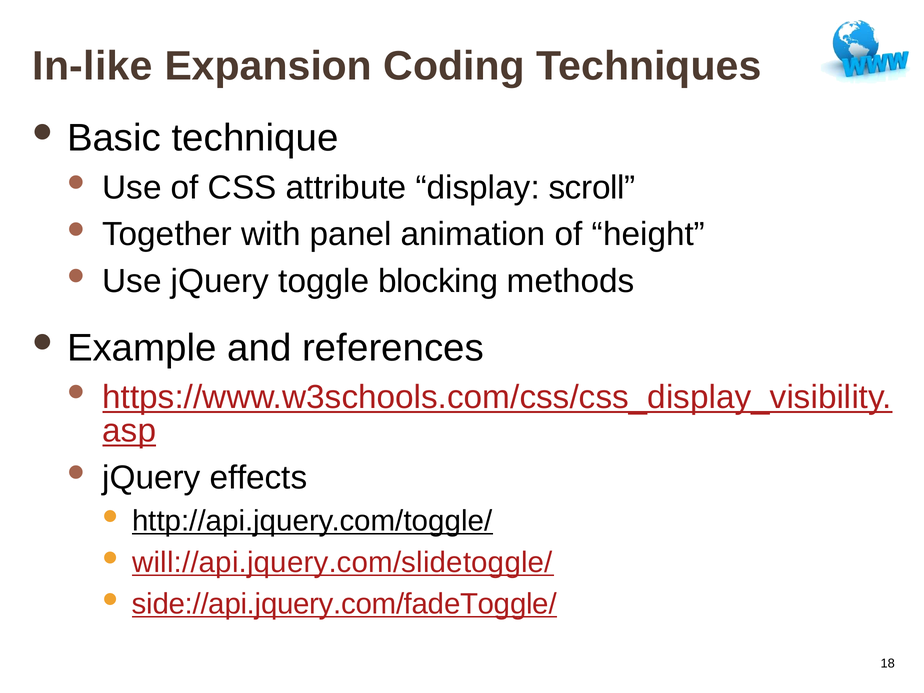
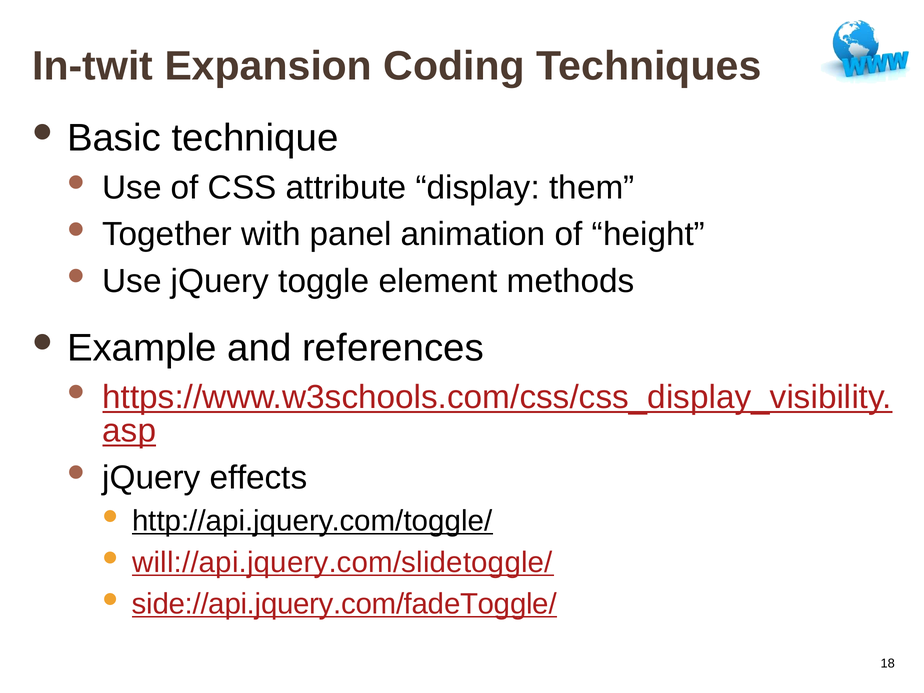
In-like: In-like -> In-twit (93, 66)
scroll: scroll -> them (592, 188)
blocking: blocking -> element (438, 281)
